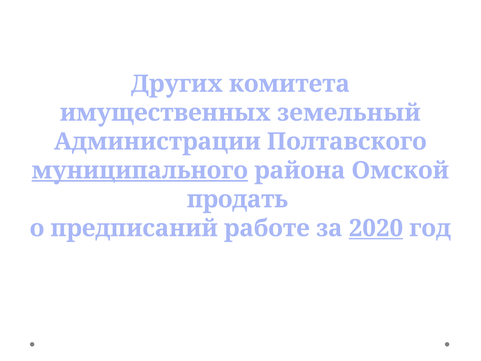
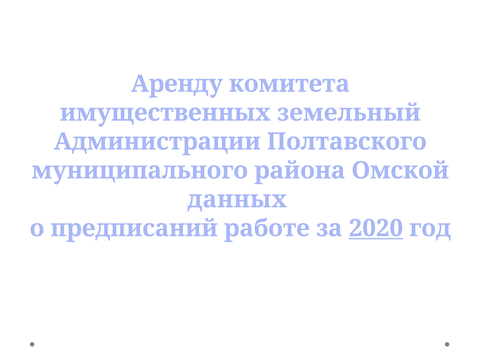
Других: Других -> Аренду (177, 84)
муниципального underline: present -> none (140, 170)
продать: продать -> данных (237, 199)
